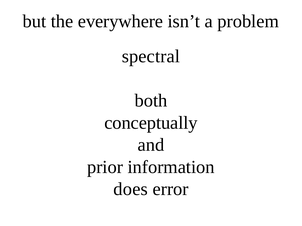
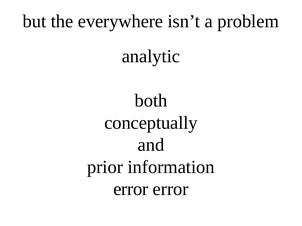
spectral: spectral -> analytic (151, 56)
does: does -> error (131, 190)
